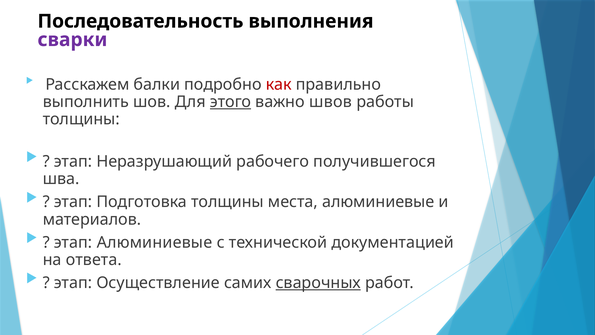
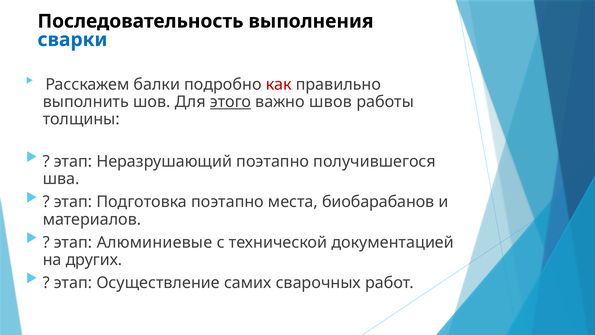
сварки colour: purple -> blue (72, 40)
Неразрушающий рабочего: рабочего -> поэтапно (273, 161)
Подготовка толщины: толщины -> поэтапно (227, 202)
места алюминиевые: алюминиевые -> биобарабанов (378, 202)
ответа: ответа -> других (94, 260)
сварочных underline: present -> none (318, 283)
